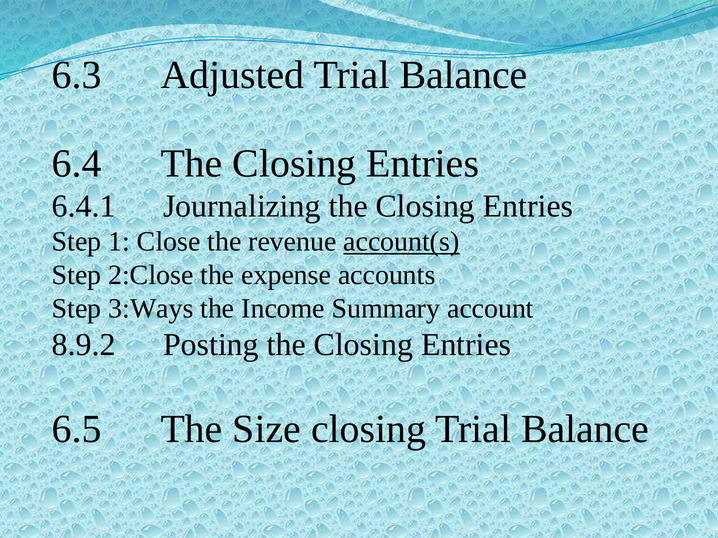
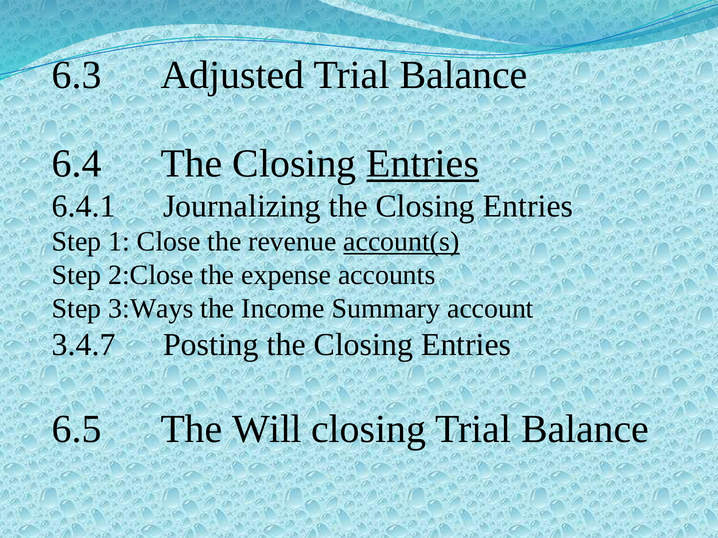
Entries underline: none -> present (423, 164)
8.9.2: 8.9.2 -> 3.4.7 (84, 345)
Size: Size -> Will (267, 430)
